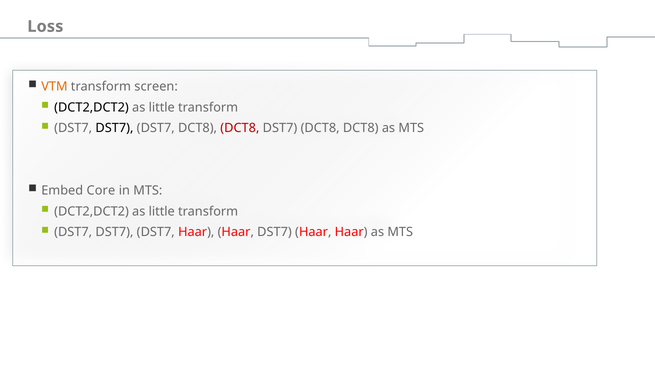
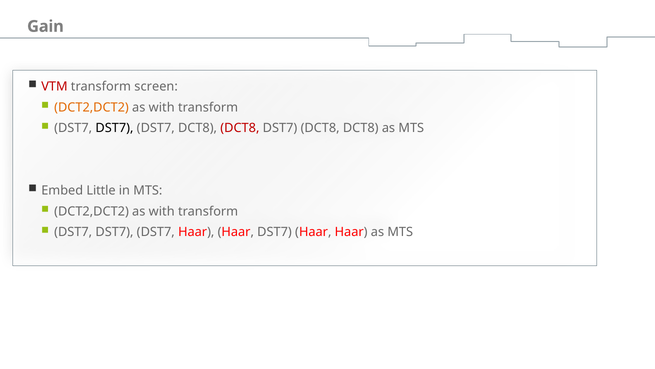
Loss: Loss -> Gain (45, 26)
VTM colour: orange -> red (54, 86)
DCT2,DCT2 colour: black -> orange (92, 107)
little: little -> with (162, 107)
Core: Core -> Little (101, 190)
little: little -> with (162, 211)
